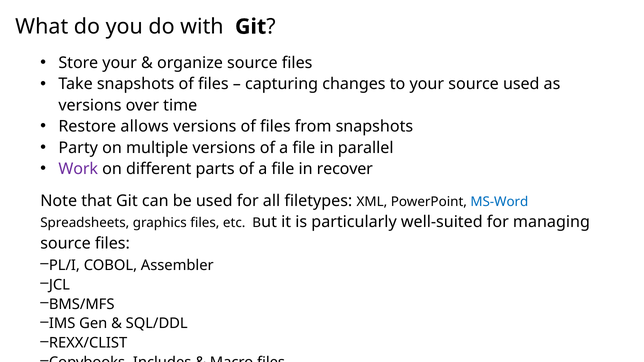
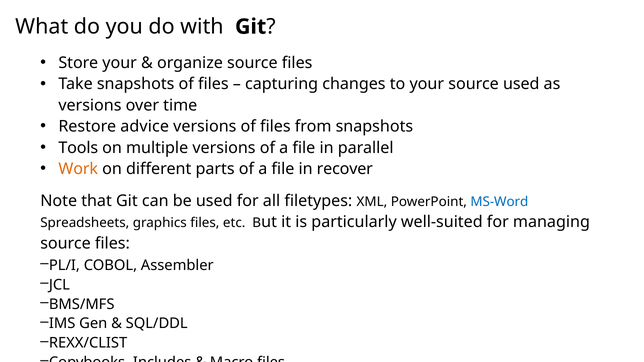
allows: allows -> advice (145, 127)
Party: Party -> Tools (78, 148)
Work colour: purple -> orange (78, 169)
